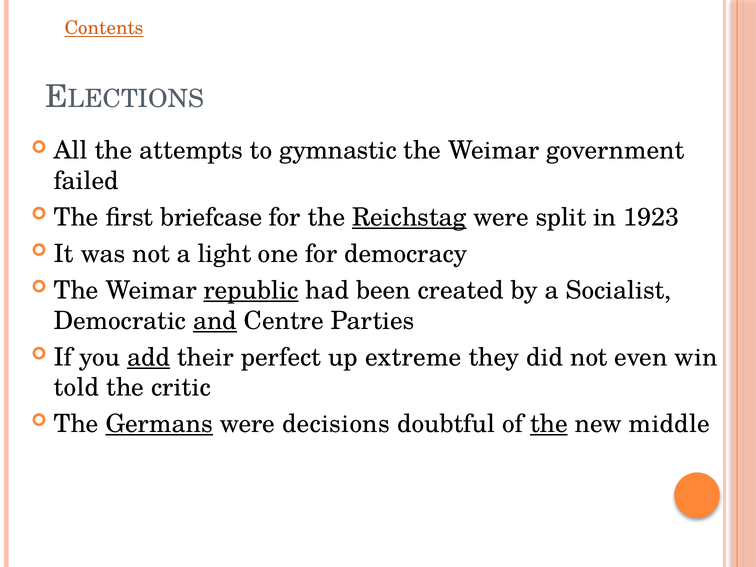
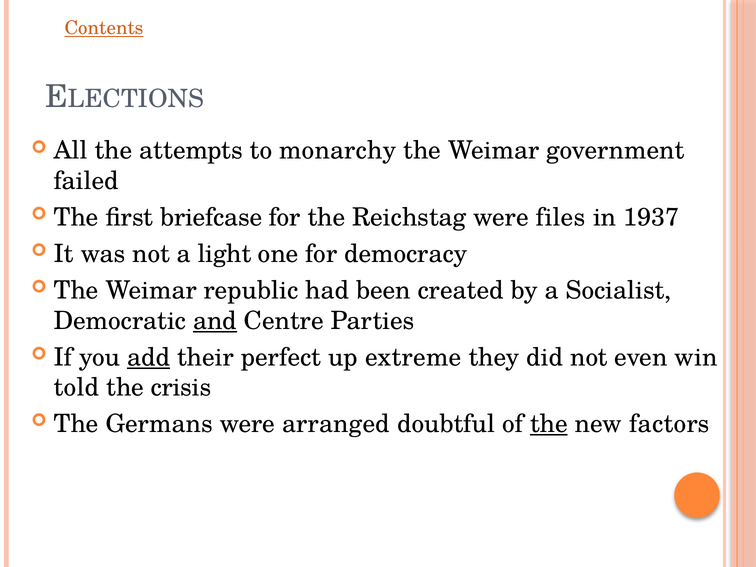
gymnastic: gymnastic -> monarchy (338, 151)
Reichstag underline: present -> none (409, 217)
split: split -> files (561, 217)
1923: 1923 -> 1937 (651, 217)
republic underline: present -> none (251, 291)
critic: critic -> crisis (181, 388)
Germans underline: present -> none (159, 424)
decisions: decisions -> arranged (336, 424)
middle: middle -> factors (669, 424)
